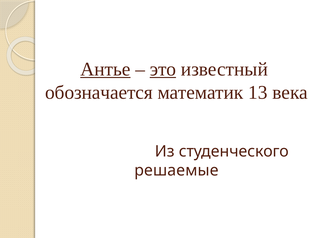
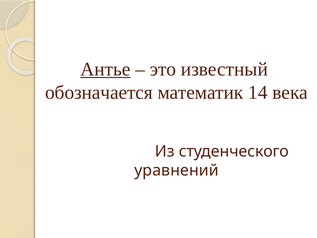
это underline: present -> none (163, 69)
13: 13 -> 14 (258, 92)
решаемые: решаемые -> уравнений (177, 170)
